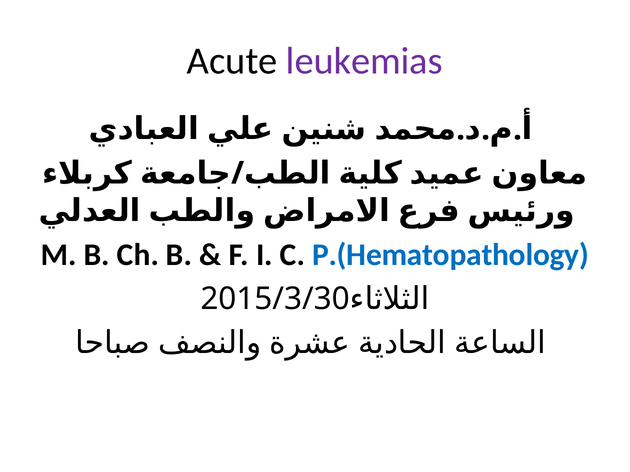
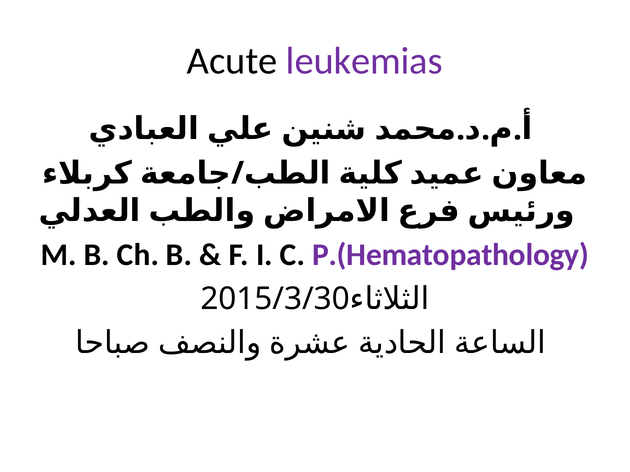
P.(Hematopathology colour: blue -> purple (451, 255)
